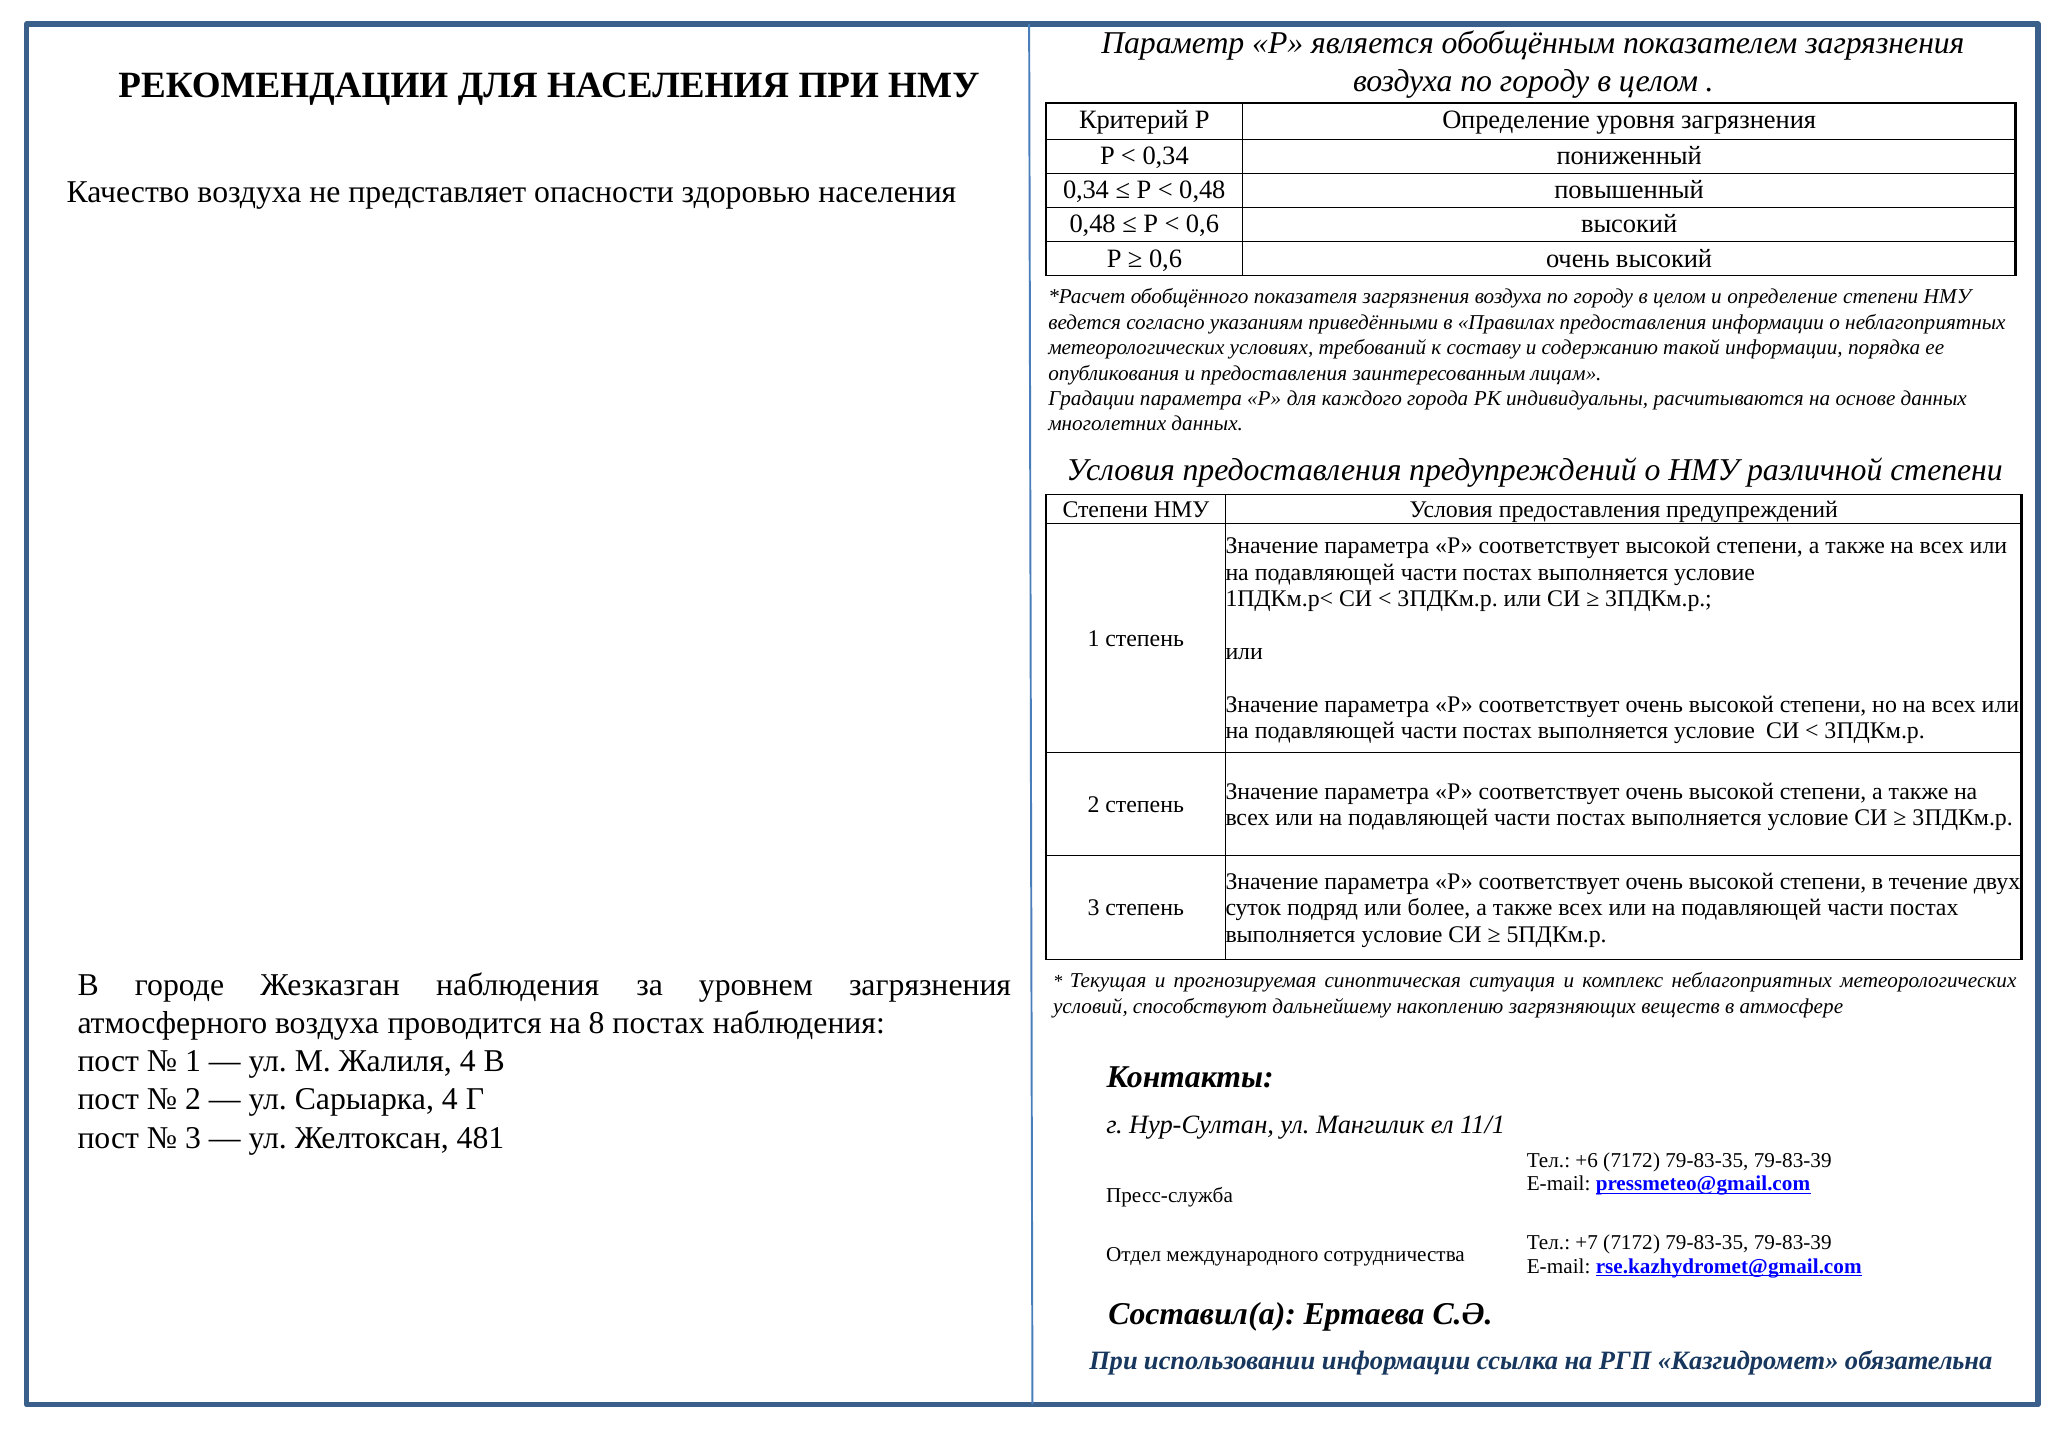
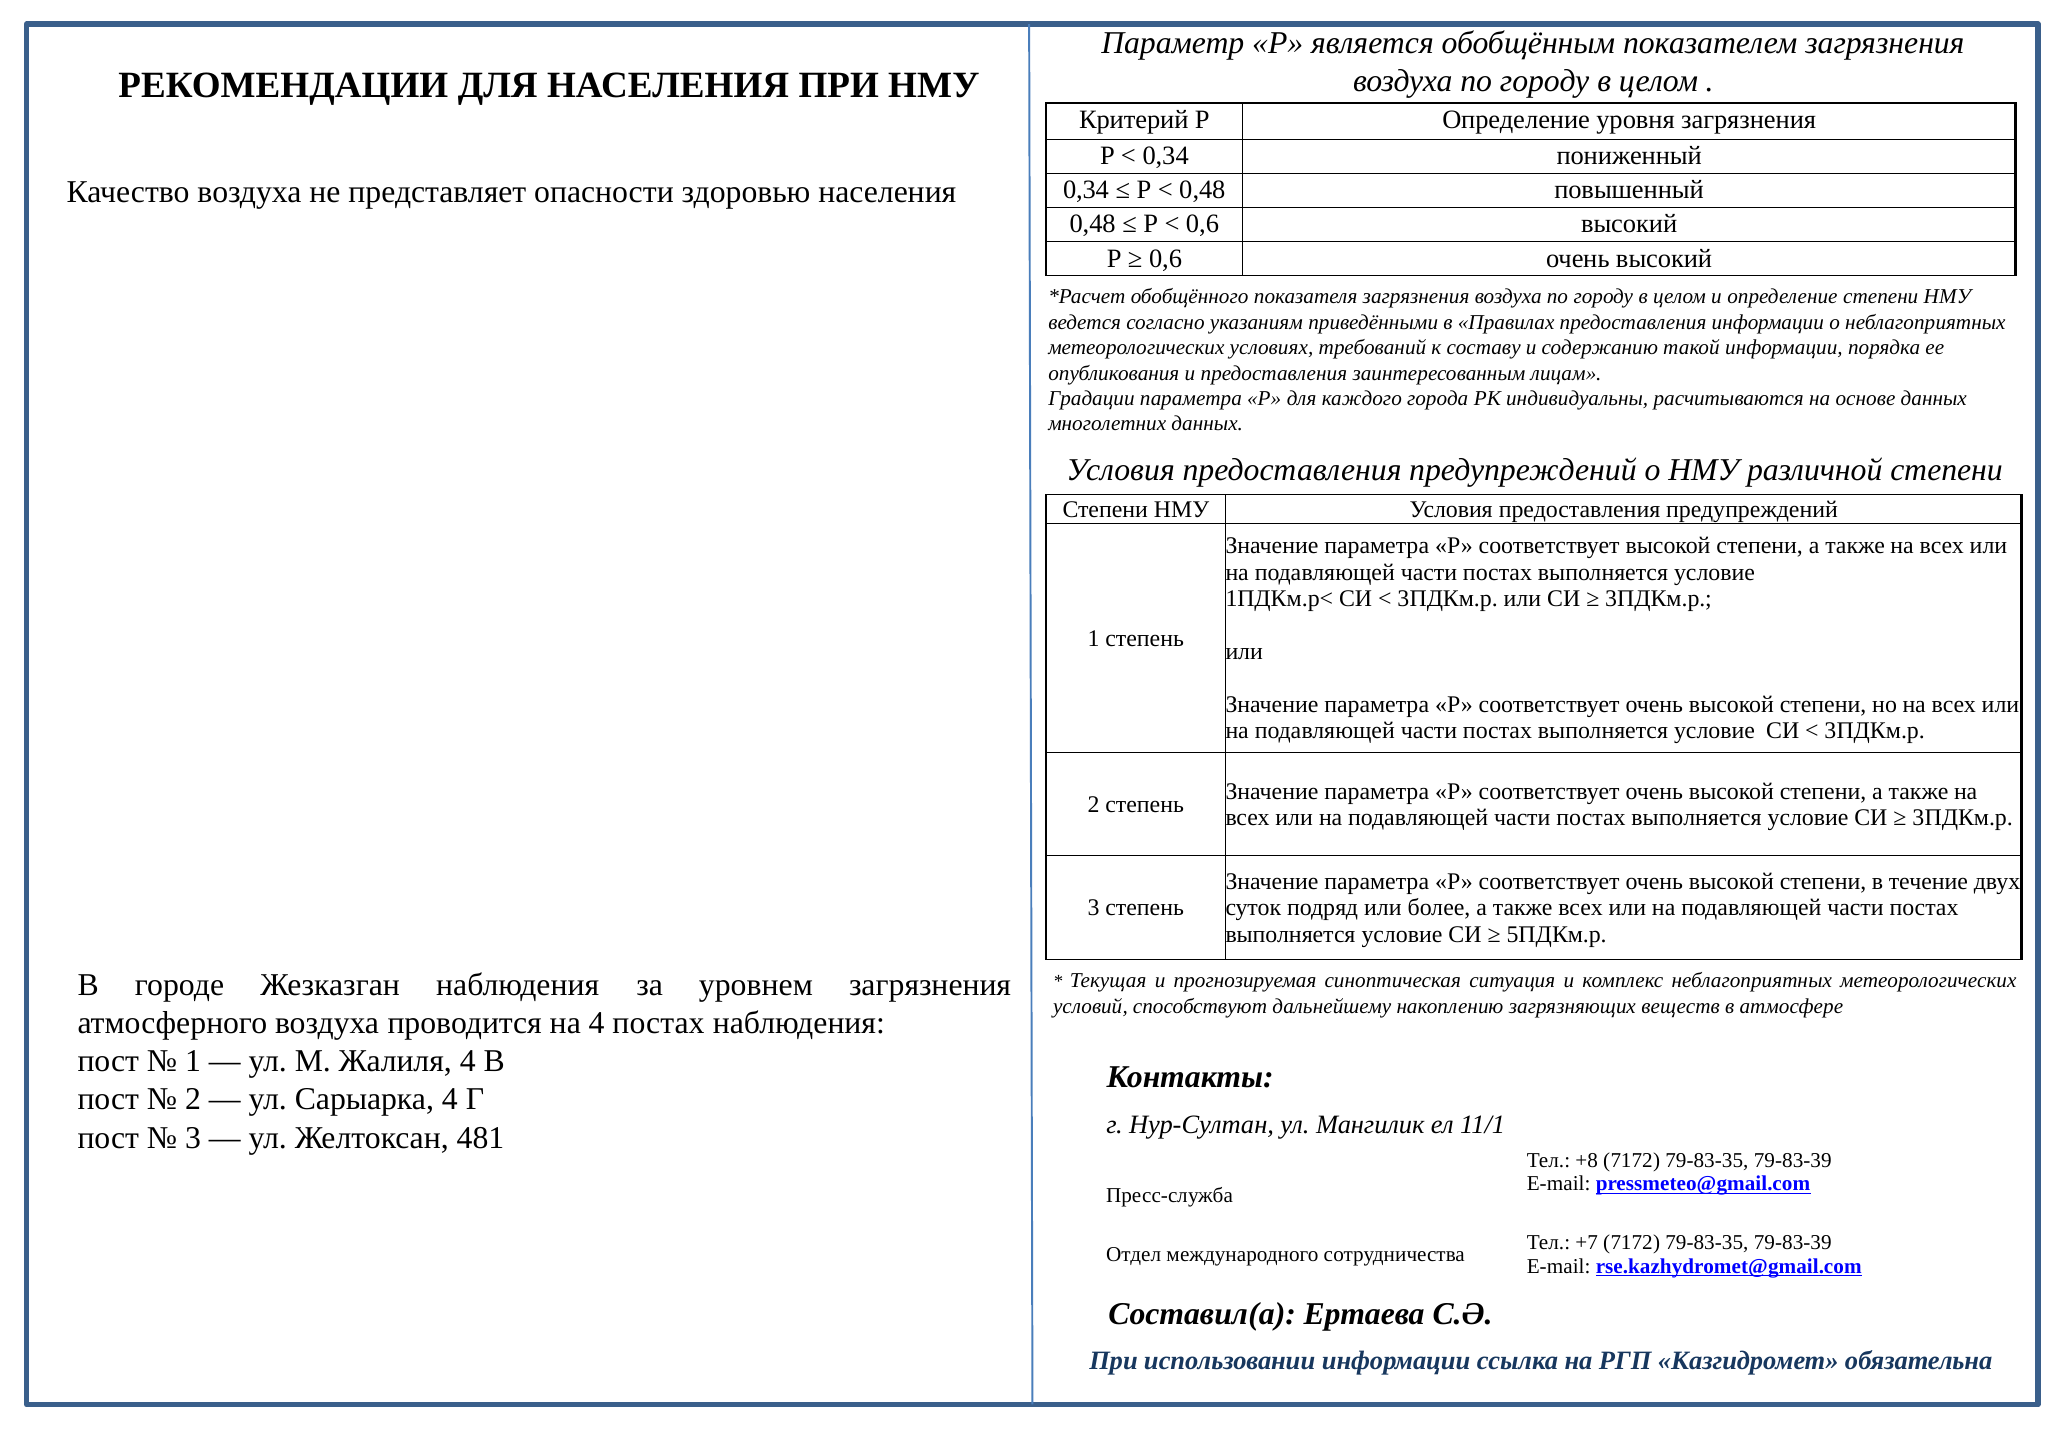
на 8: 8 -> 4 (597, 1024)
+6: +6 -> +8 (1587, 1161)
